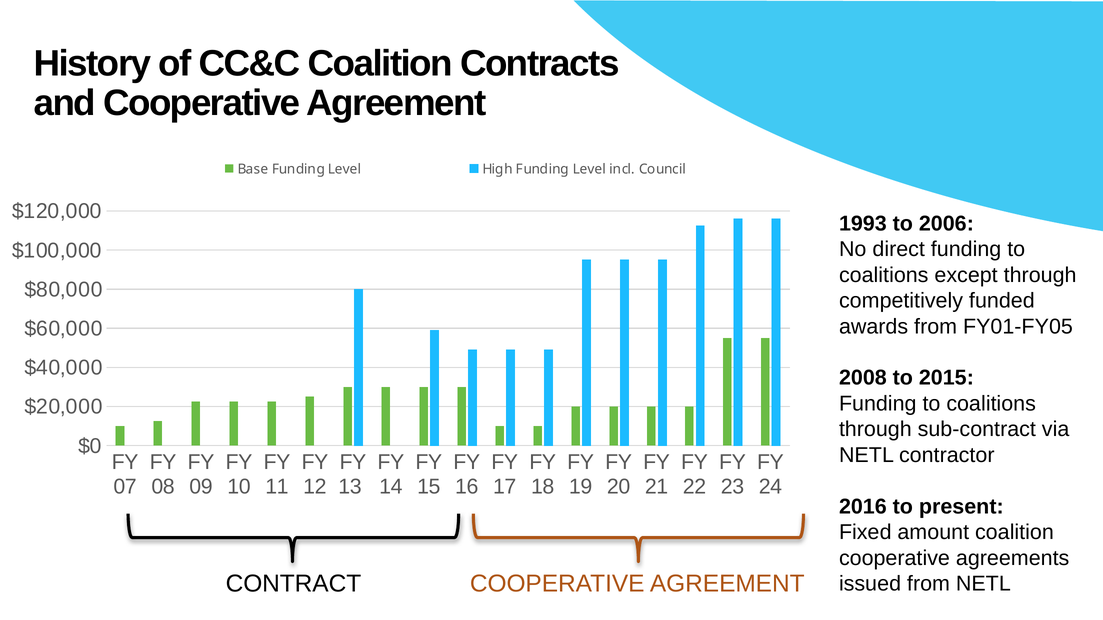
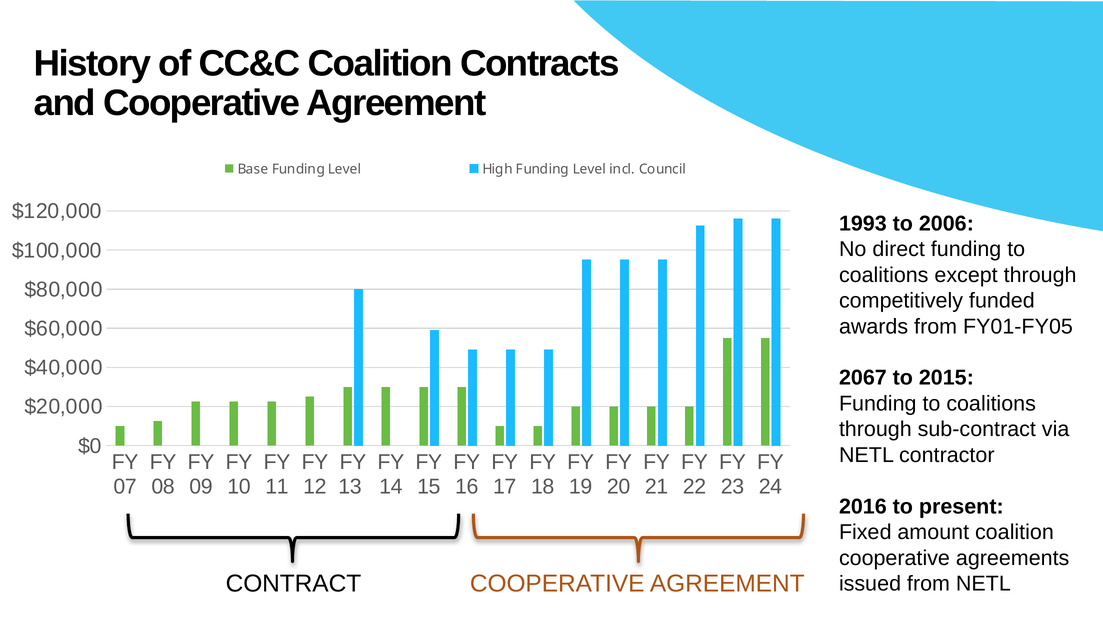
2008: 2008 -> 2067 (863, 378)
